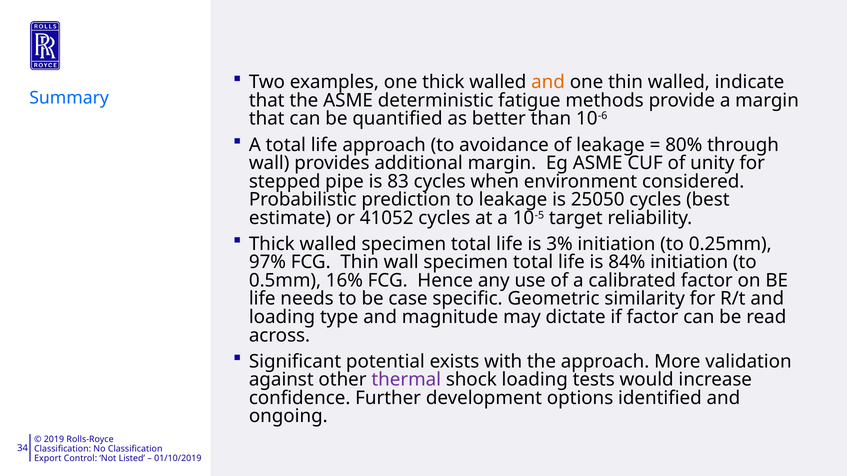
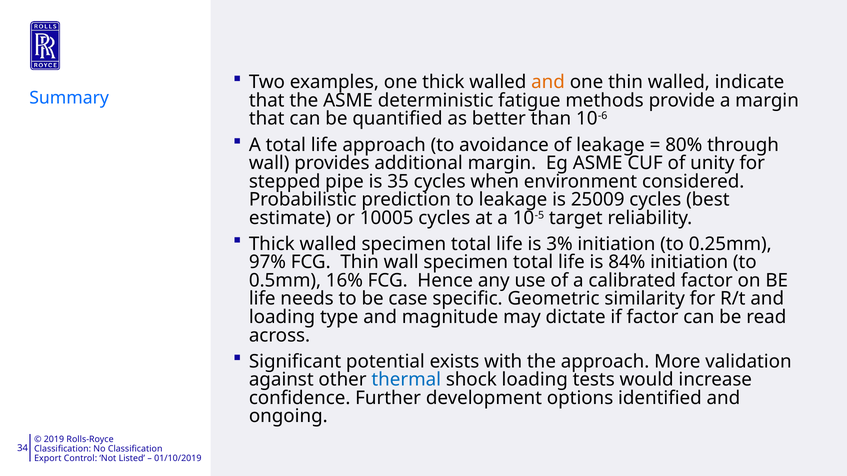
83: 83 -> 35 (398, 182)
25050: 25050 -> 25009 (598, 200)
41052: 41052 -> 10005 (387, 218)
thermal colour: purple -> blue (406, 380)
